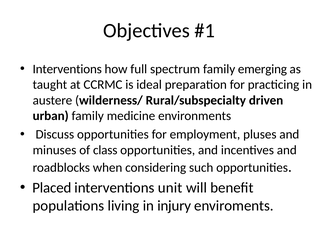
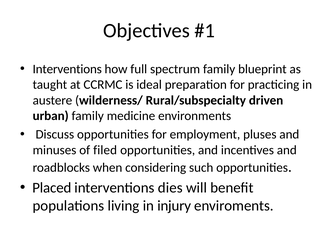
emerging: emerging -> blueprint (262, 69)
class: class -> filed (105, 150)
unit: unit -> dies (170, 188)
